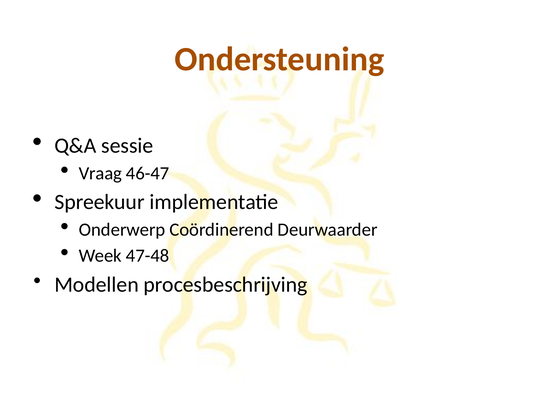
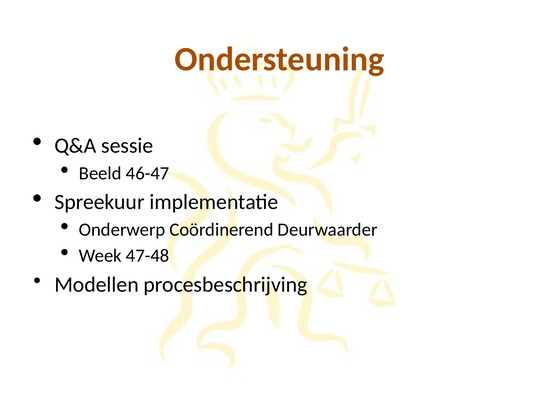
Vraag: Vraag -> Beeld (100, 173)
